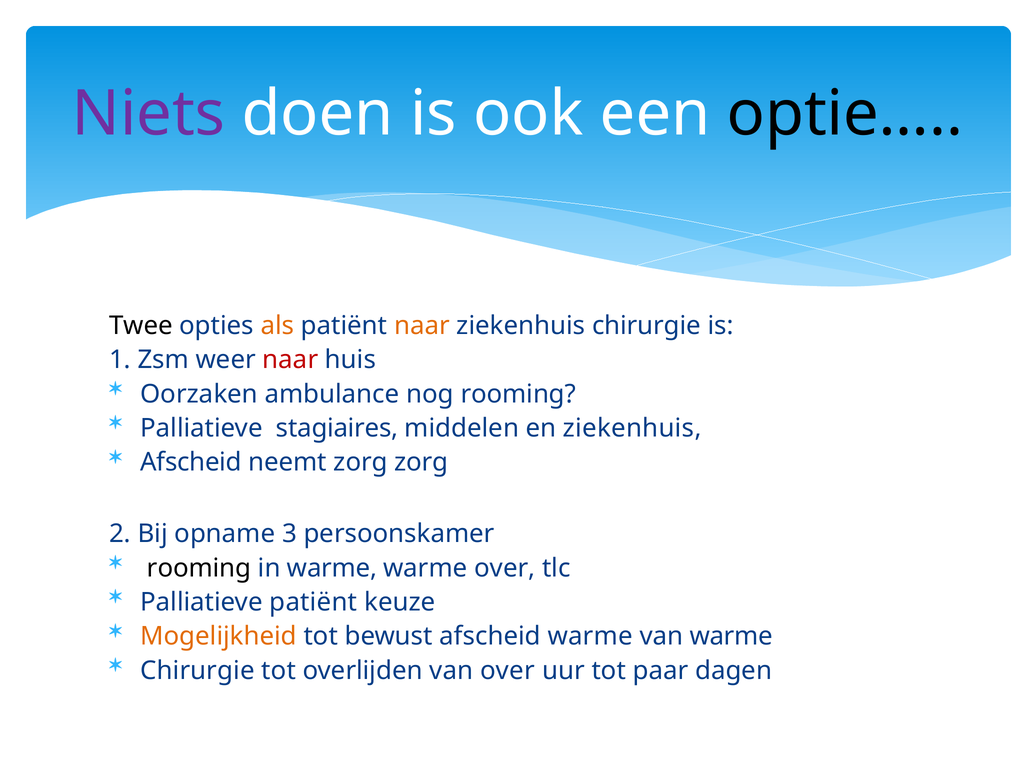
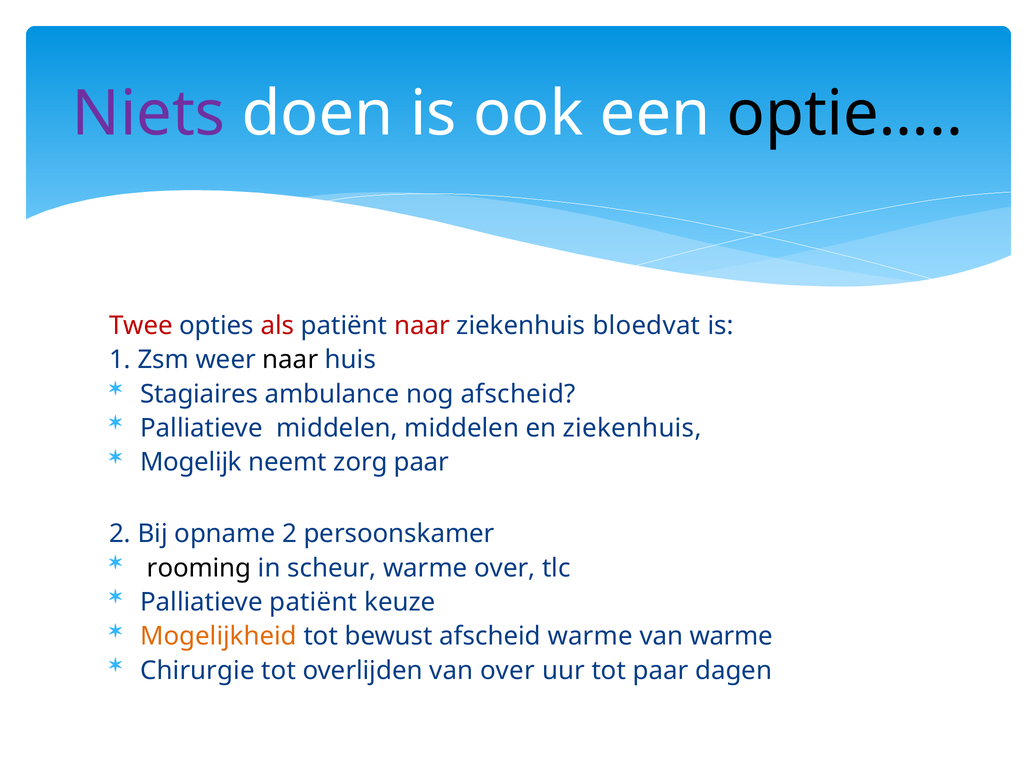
Twee colour: black -> red (141, 326)
als colour: orange -> red (277, 326)
naar colour: orange -> red (422, 326)
ziekenhuis chirurgie: chirurgie -> bloedvat (646, 326)
naar colour: red -> black (290, 360)
Oorzaken: Oorzaken -> Stagiaires (199, 394)
nog rooming: rooming -> afscheid (518, 394)
Palliatieve stagiaires: stagiaires -> middelen (337, 428)
Afscheid: Afscheid -> Mogelijk (191, 462)
zorg zorg: zorg -> paar (421, 462)
opname 3: 3 -> 2 (289, 534)
in warme: warme -> scheur (332, 568)
